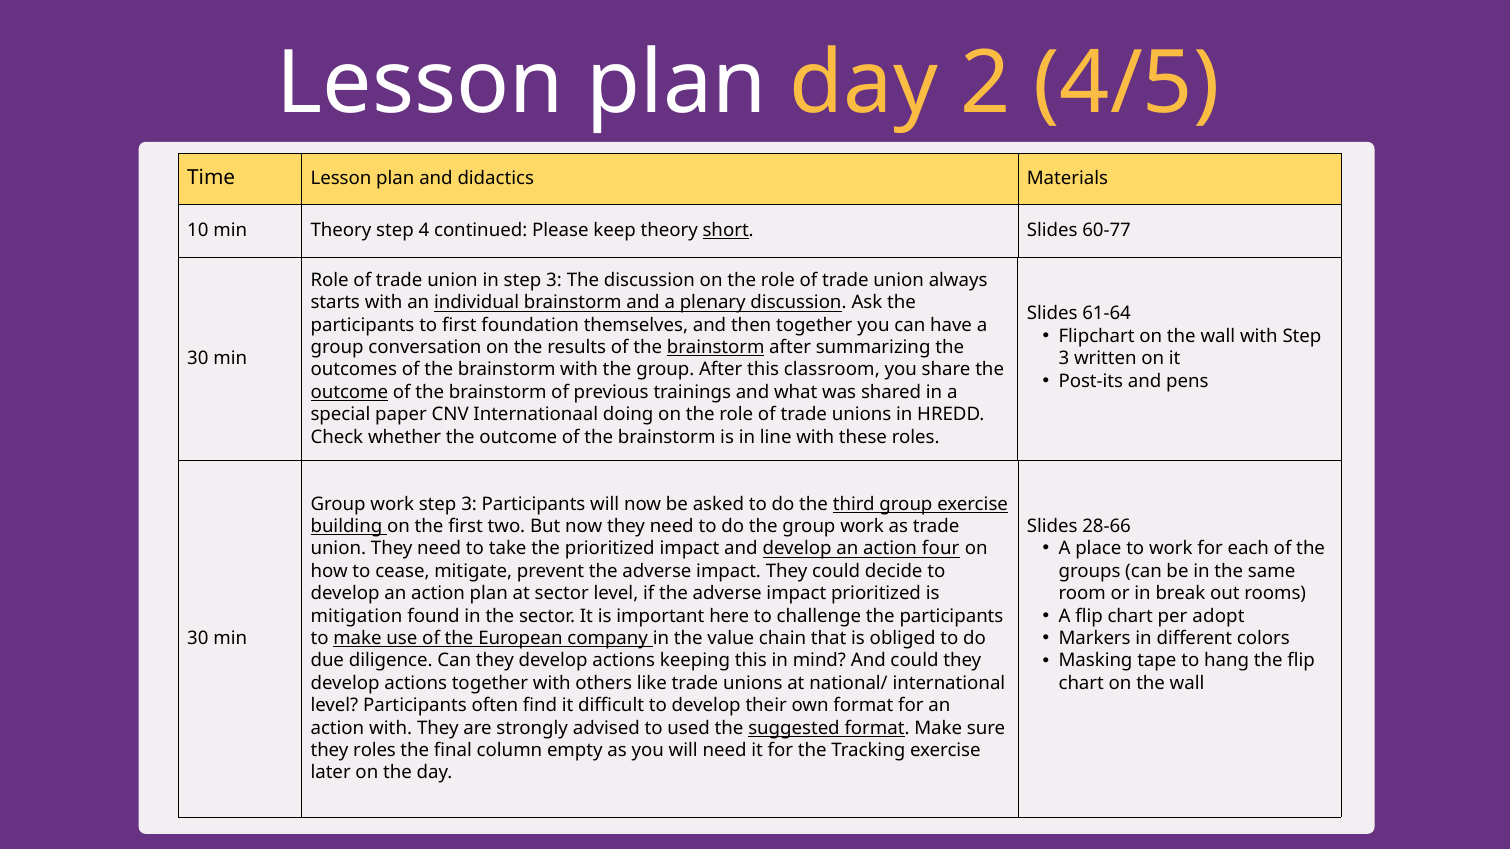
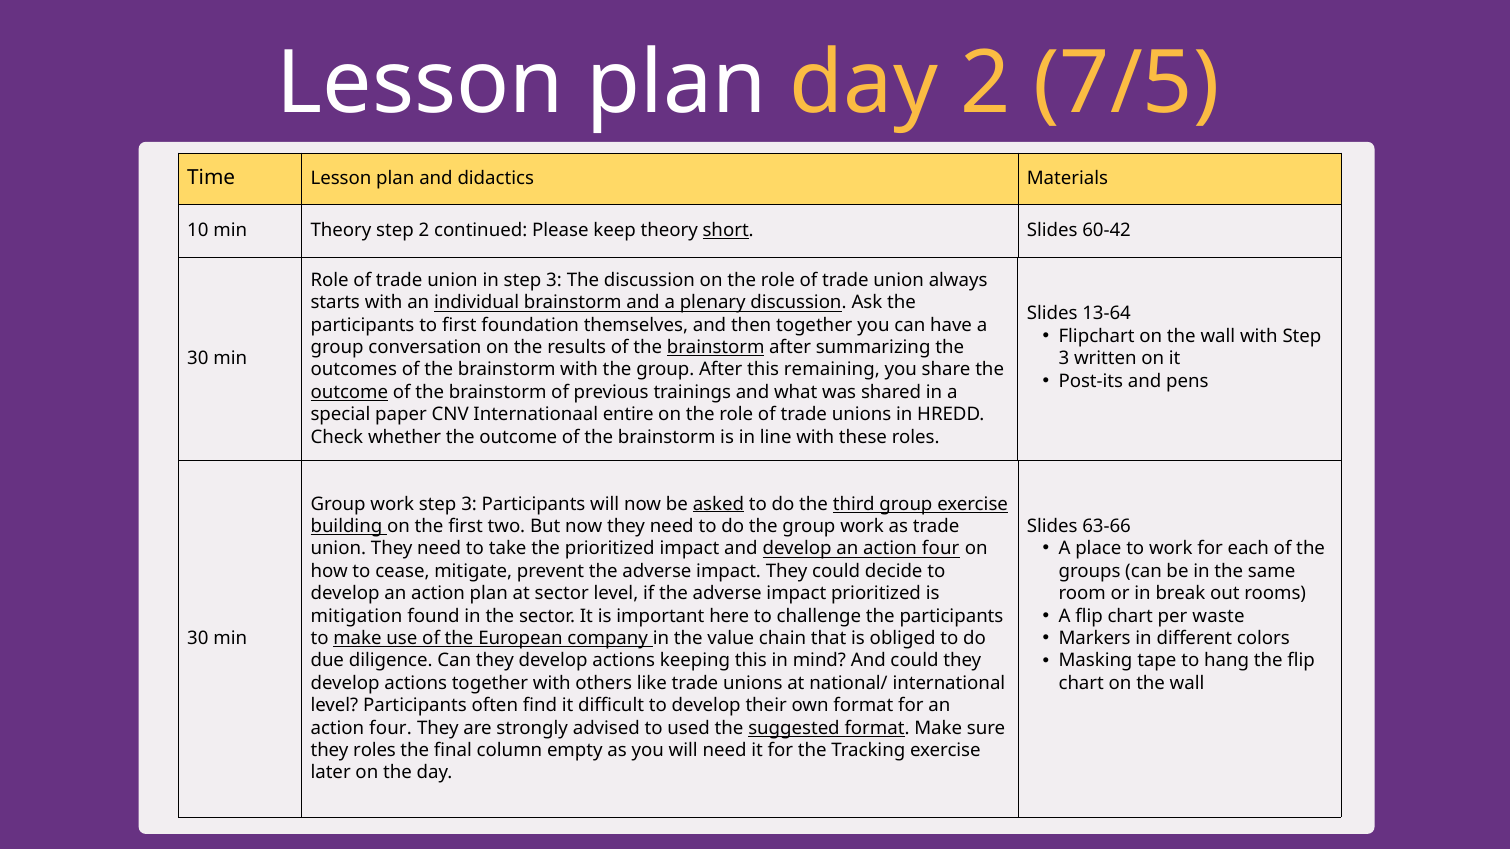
4/5: 4/5 -> 7/5 (1127, 83)
step 4: 4 -> 2 (424, 230)
60-77: 60-77 -> 60-42 (1107, 230)
61-64: 61-64 -> 13-64 (1107, 314)
classroom: classroom -> remaining (832, 370)
doing: doing -> entire (628, 415)
asked underline: none -> present (718, 504)
28-66: 28-66 -> 63-66 (1107, 527)
adopt: adopt -> waste (1219, 616)
with: with -> four (391, 728)
